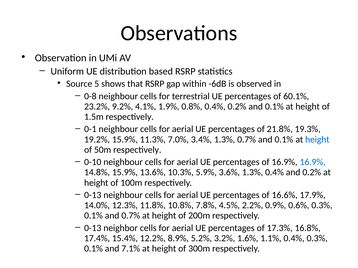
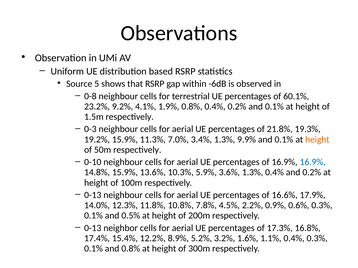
0-1: 0-1 -> 0-3 (90, 129)
1.3% 0.7%: 0.7% -> 9.9% (247, 140)
height colour: blue -> orange (317, 140)
and 0.7%: 0.7% -> 0.5% (131, 216)
and 7.1%: 7.1% -> 0.8% (131, 249)
